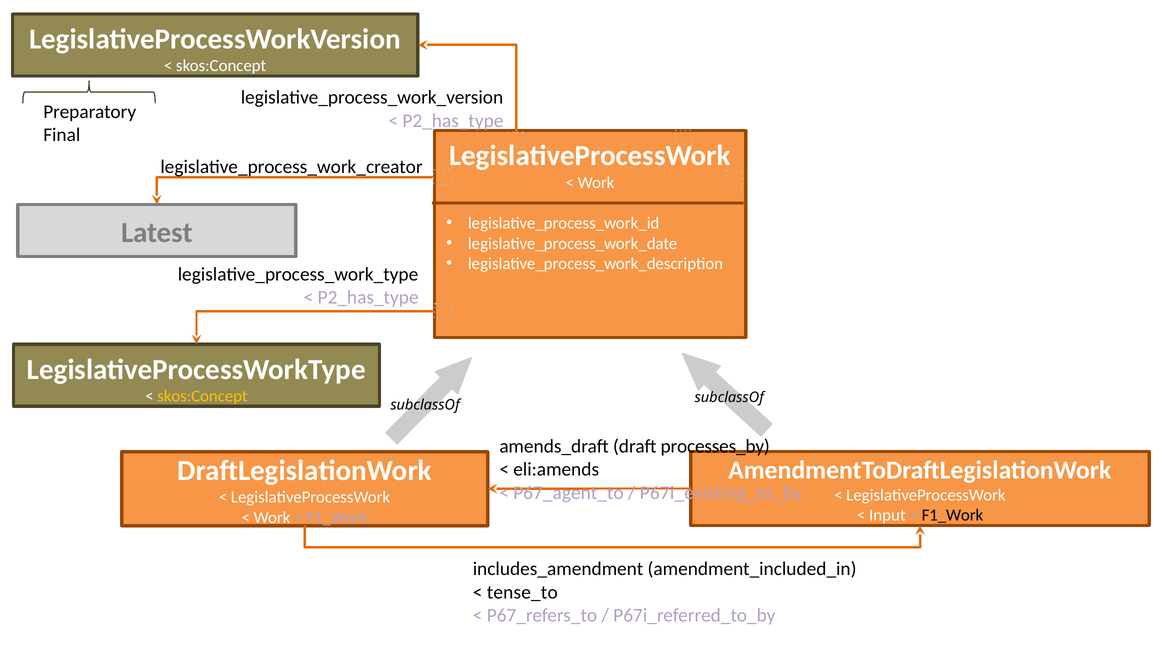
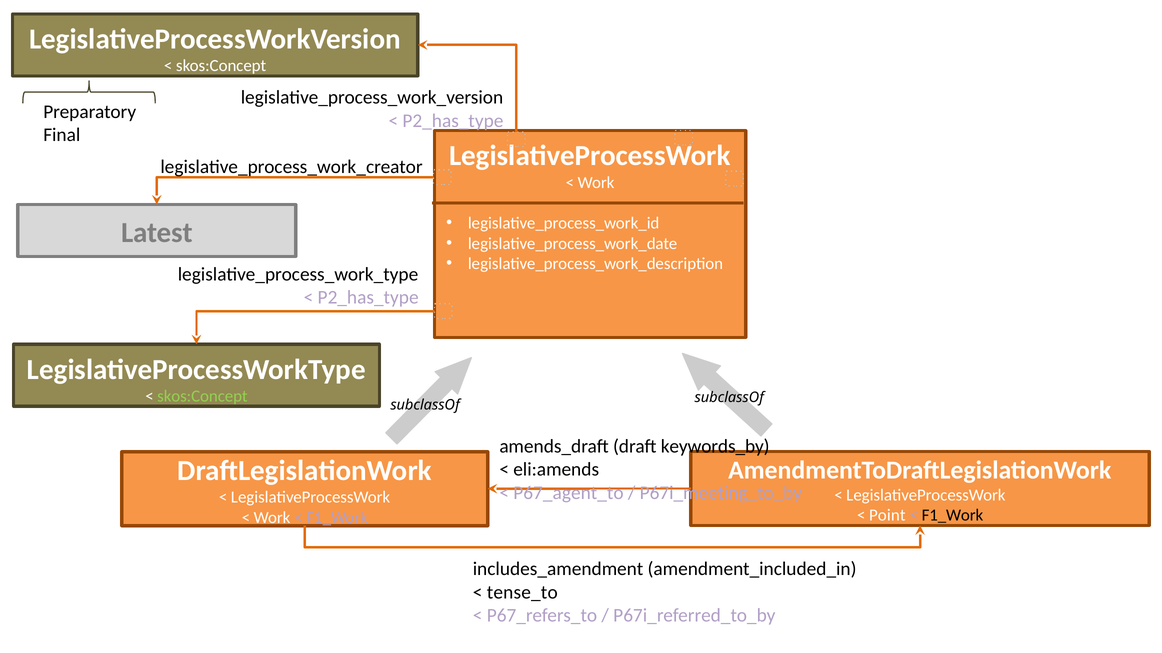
skos:Concept colour: yellow -> light green (202, 397)
processes_by: processes_by -> keywords_by (715, 447)
P67i_existing_to_by: P67i_existing_to_by -> P67i_meeting_to_by (721, 493)
Input: Input -> Point (887, 516)
